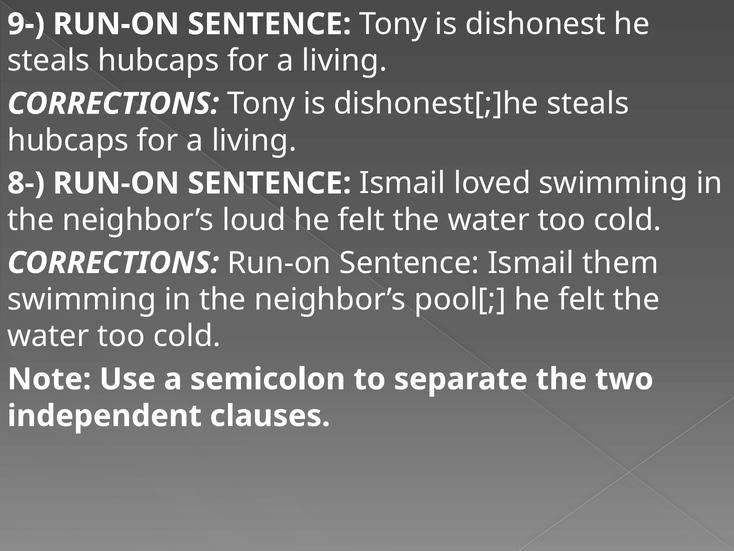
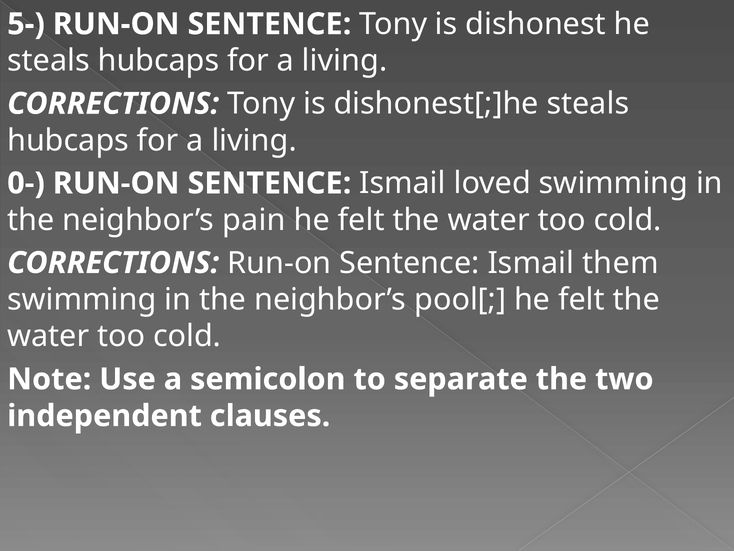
9-: 9- -> 5- (26, 24)
8-: 8- -> 0- (26, 183)
loud: loud -> pain (254, 220)
